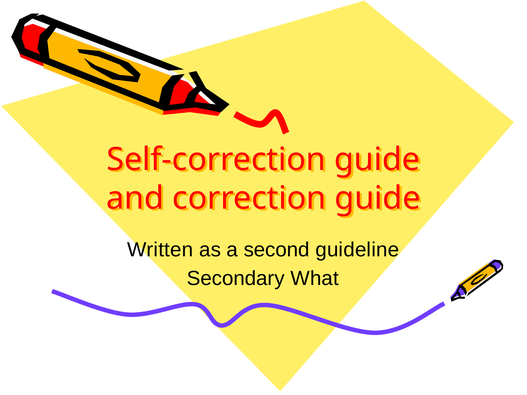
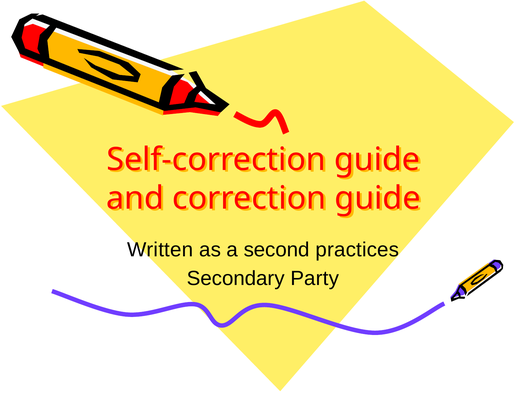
guideline: guideline -> practices (357, 250)
What: What -> Party (315, 279)
